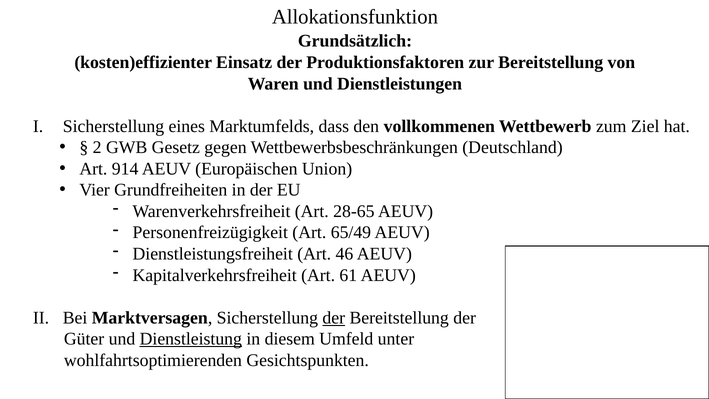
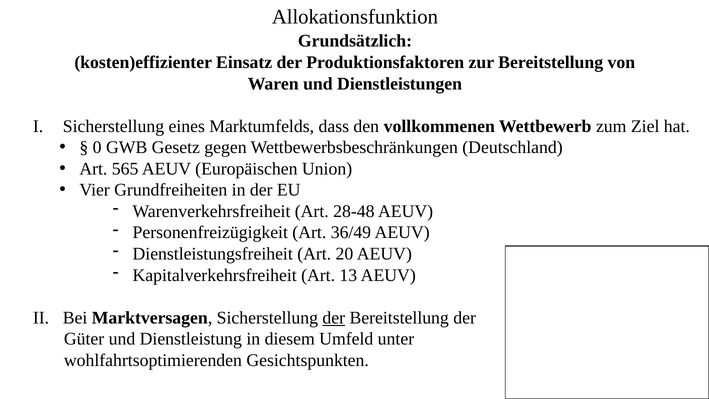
2: 2 -> 0 (97, 147)
914: 914 -> 565 (125, 169)
28-65: 28-65 -> 28-48 (354, 211)
65/49: 65/49 -> 36/49 (351, 233)
46: 46 -> 20 (344, 254)
61: 61 -> 13 (348, 275)
Dienstleistung underline: present -> none (191, 339)
